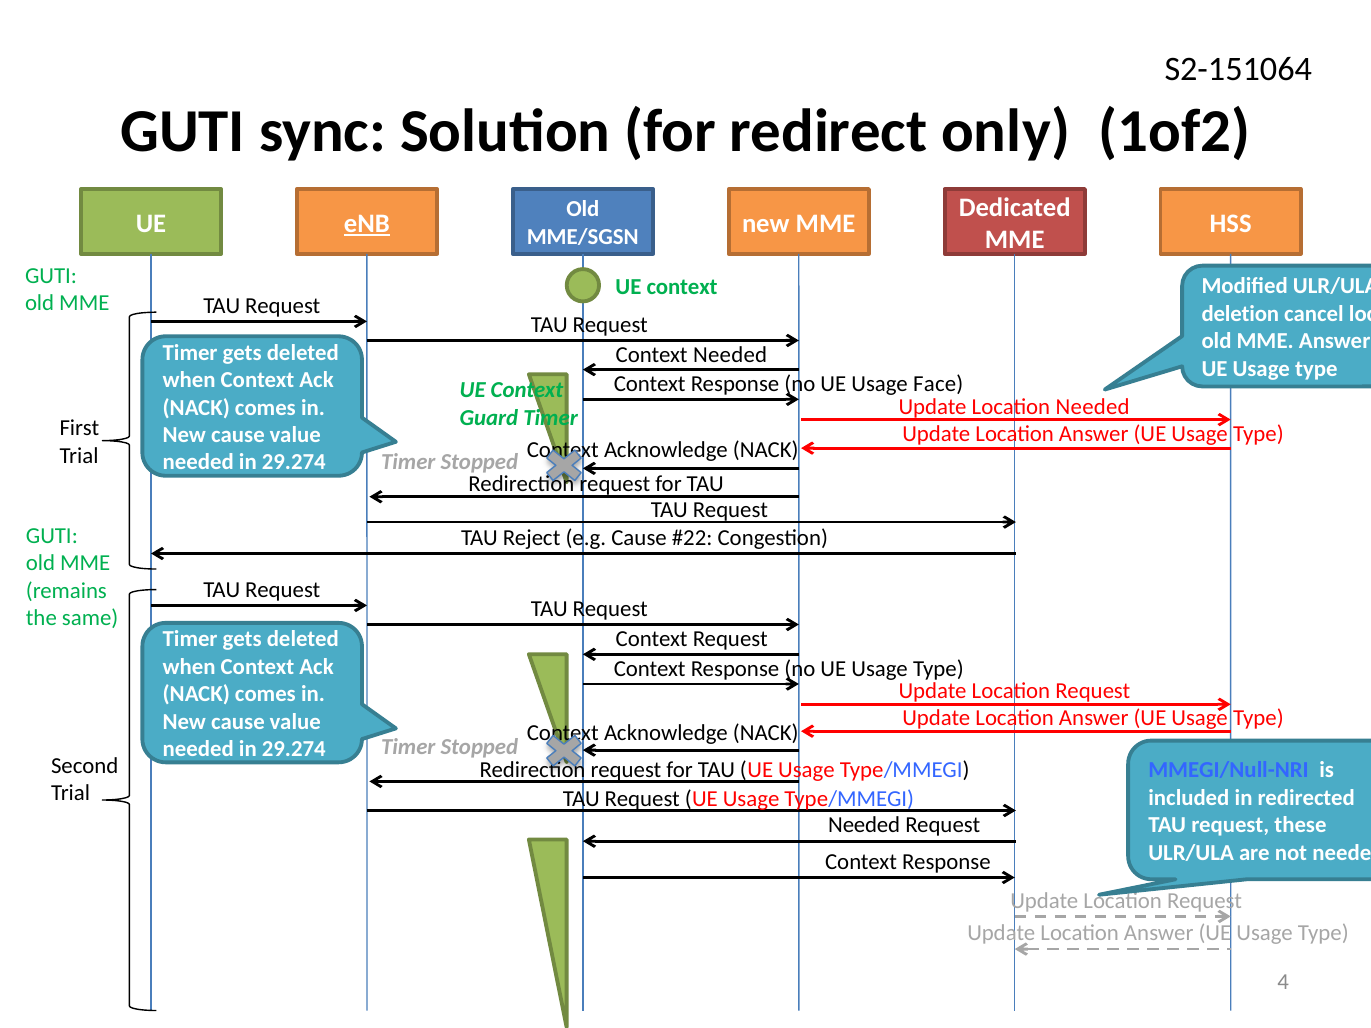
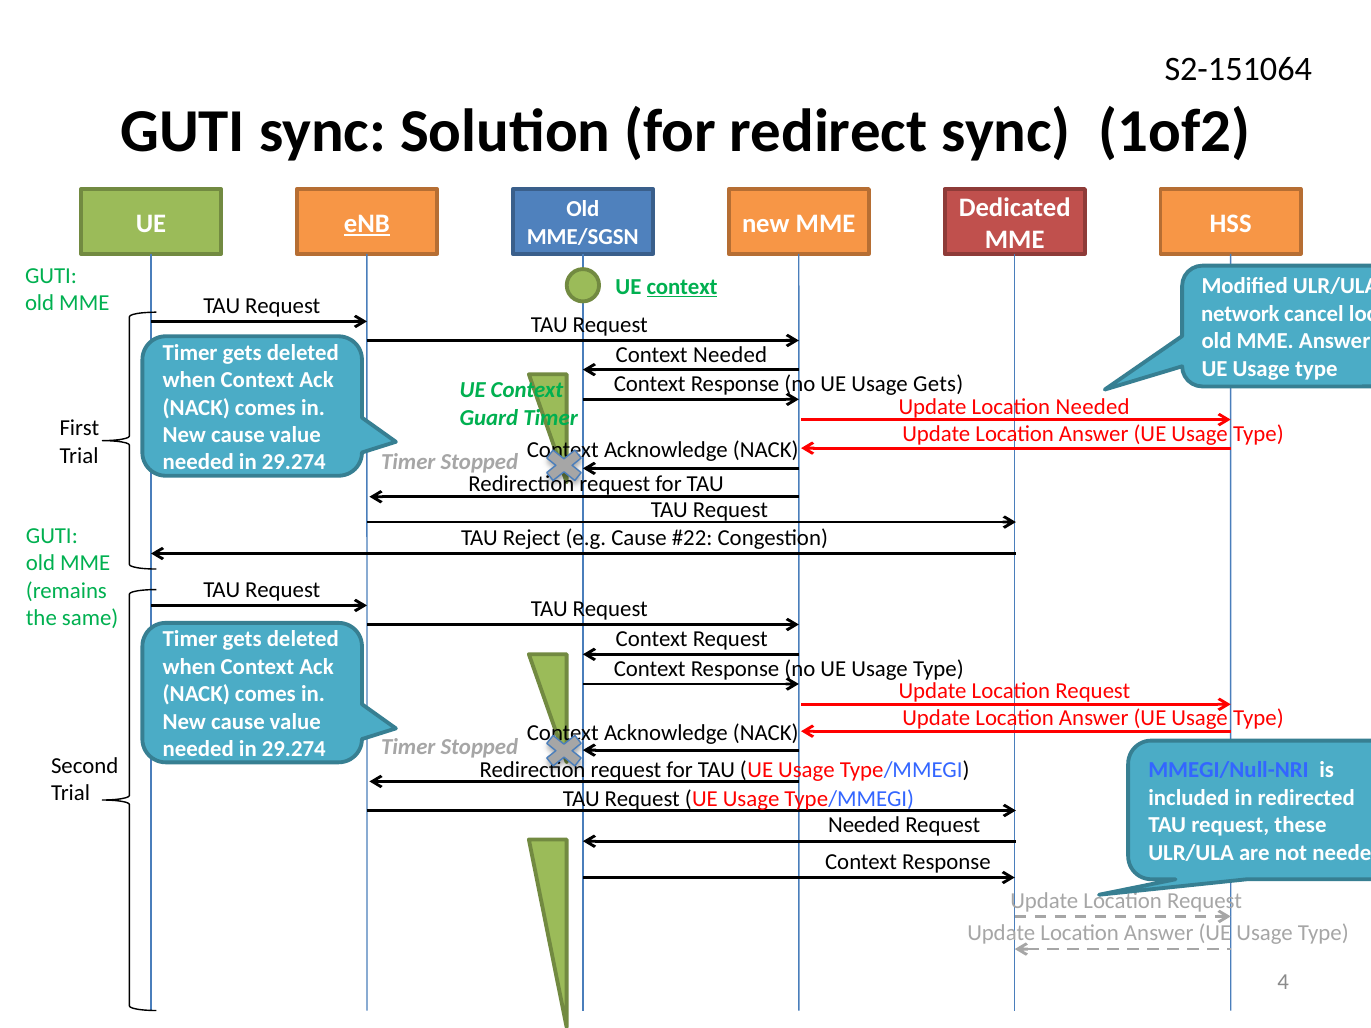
redirect only: only -> sync (1006, 131)
context underline: none -> present (682, 287)
deletion: deletion -> network (1240, 314)
Usage Face: Face -> Gets (938, 384)
